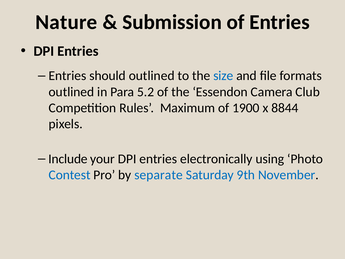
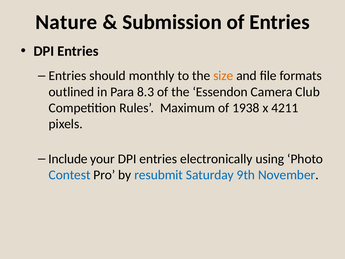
should outlined: outlined -> monthly (152, 76)
size colour: blue -> orange (223, 76)
5.2: 5.2 -> 8.3 (146, 92)
1900: 1900 -> 1938 (246, 108)
8844: 8844 -> 4211 (285, 108)
separate: separate -> resubmit (159, 175)
